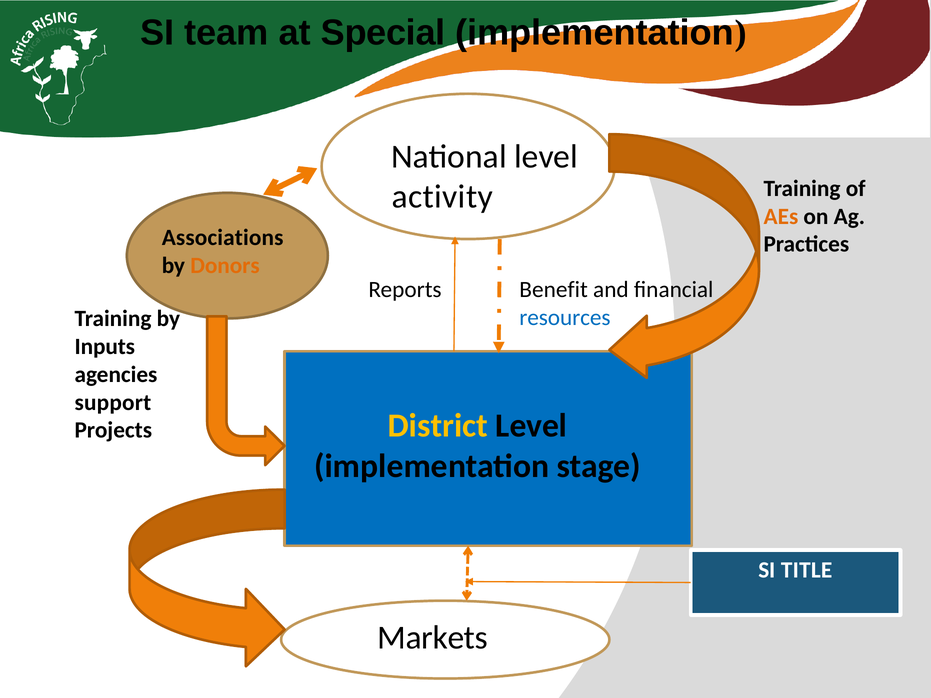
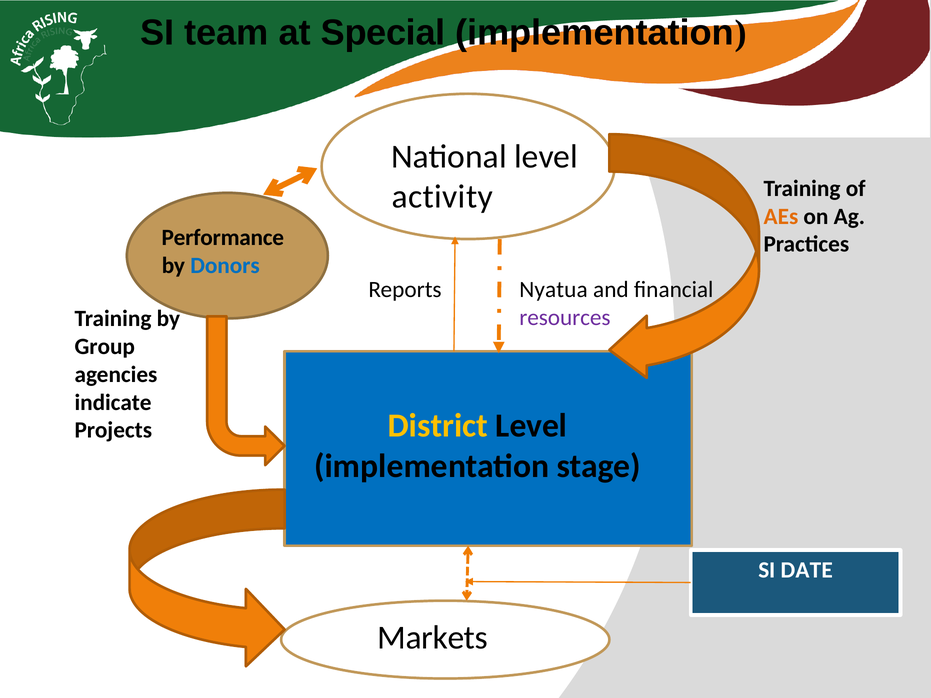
Associations: Associations -> Performance (223, 238)
Donors colour: orange -> blue (225, 265)
Benefit: Benefit -> Nyatua (554, 290)
resources colour: blue -> purple (565, 318)
Inputs: Inputs -> Group (105, 347)
support: support -> indicate (113, 402)
TITLE: TITLE -> DATE (807, 570)
